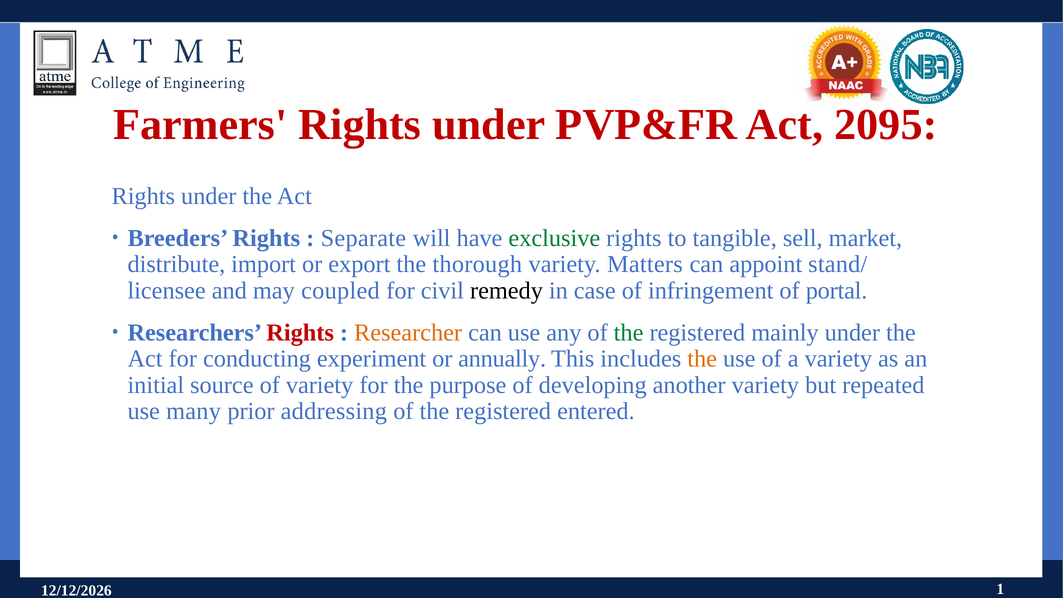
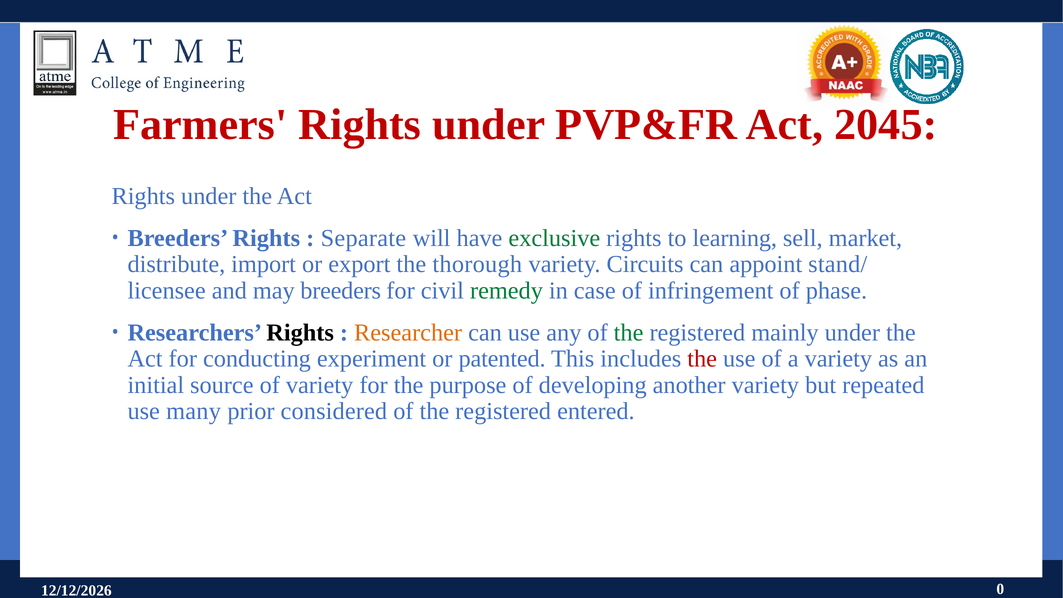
2095: 2095 -> 2045 (886, 125)
tangible: tangible -> learning (735, 238)
Matters: Matters -> Circuits (645, 264)
may coupled: coupled -> breeders (341, 291)
remedy colour: black -> green (506, 291)
portal: portal -> phase (836, 291)
Rights colour: red -> black (300, 332)
annually: annually -> patented (502, 359)
the colour: orange -> red (702, 359)
addressing: addressing -> considered (334, 411)
1: 1 -> 0 (1000, 589)
